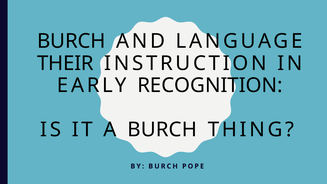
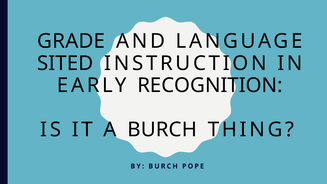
BURCH: BURCH -> GRADE (71, 41)
THEIR: THEIR -> SITED (65, 63)
